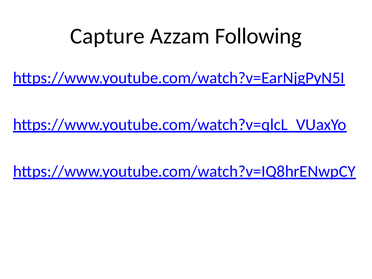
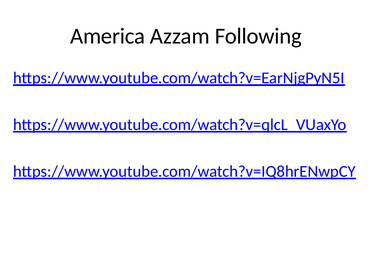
Capture: Capture -> America (108, 36)
